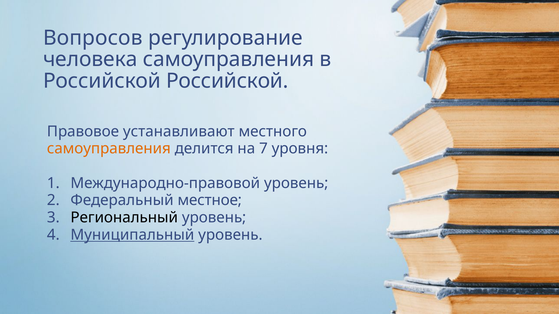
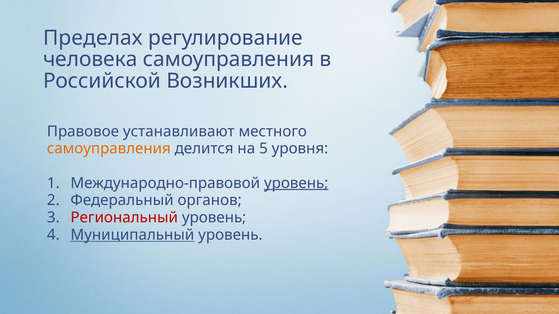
Вопросов: Вопросов -> Пределах (93, 38)
Российской Российской: Российской -> Возникших (227, 81)
7: 7 -> 5 (263, 149)
уровень underline: none -> present (296, 183)
местное: местное -> органов (210, 201)
Региональный colour: black -> red (124, 218)
